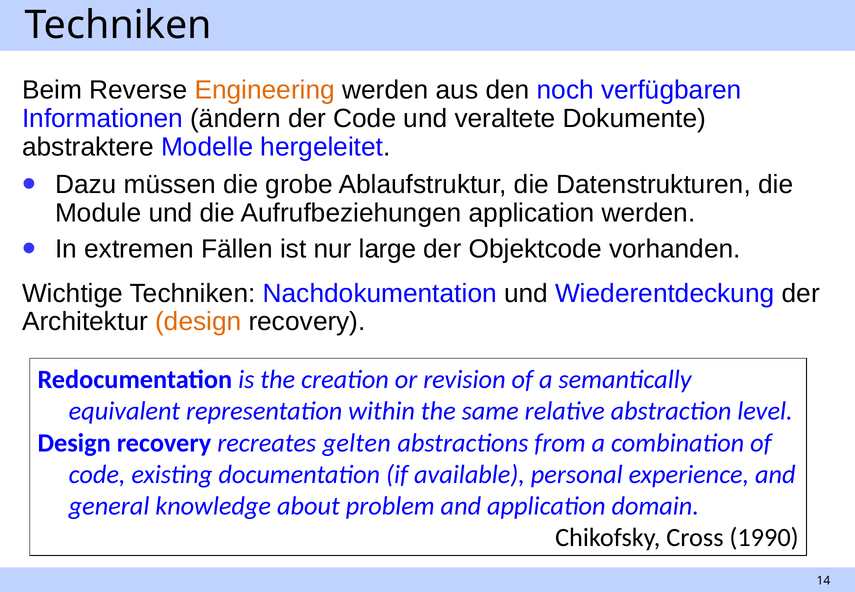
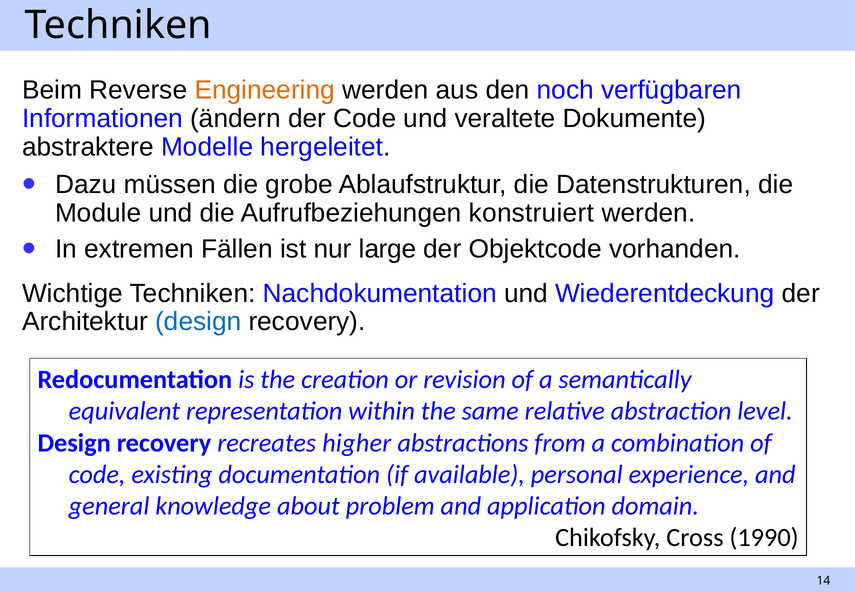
Aufrufbeziehungen application: application -> konstruiert (531, 213)
design colour: orange -> blue (198, 322)
gelten: gelten -> higher (357, 443)
